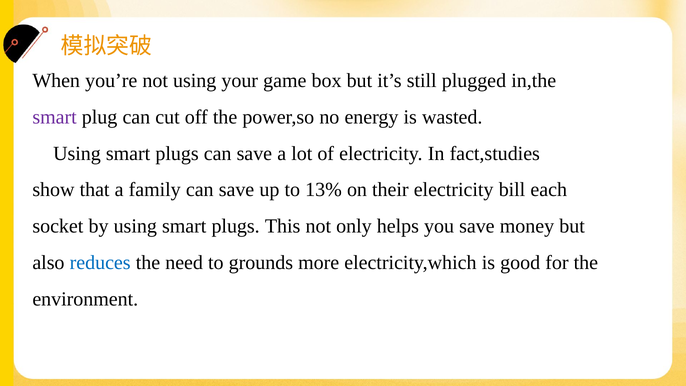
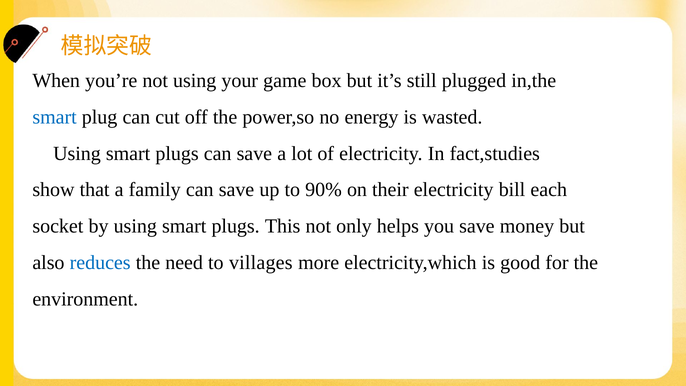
smart colour: purple -> blue (55, 117)
13%: 13% -> 90% (324, 190)
grounds: grounds -> villages (261, 263)
